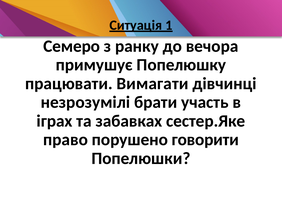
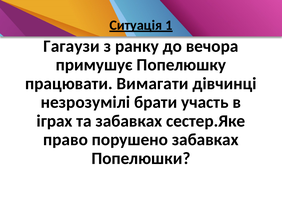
Семеро: Семеро -> Гагаузи (72, 46)
порушено говорити: говорити -> забавках (205, 139)
